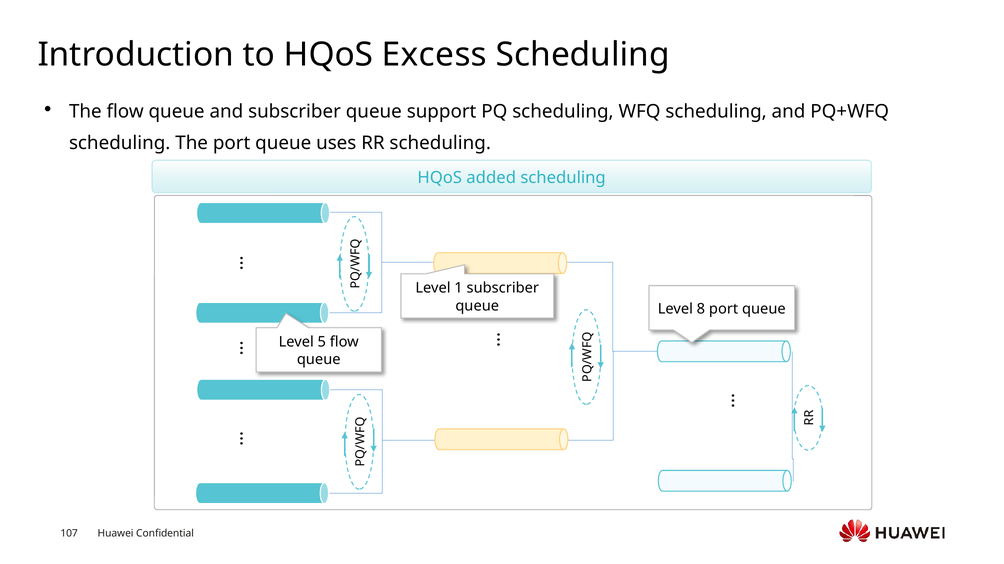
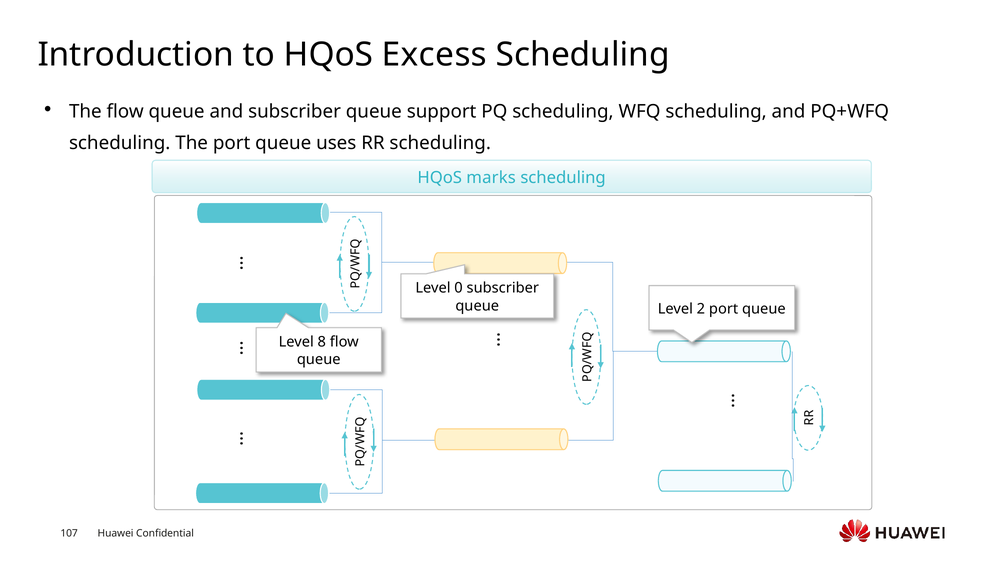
added: added -> marks (491, 178)
1: 1 -> 0 (459, 289)
8: 8 -> 2 (701, 309)
5: 5 -> 8 (322, 342)
